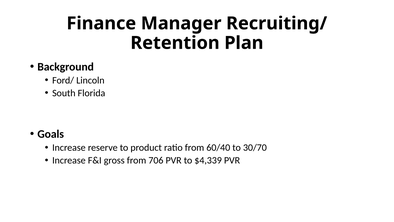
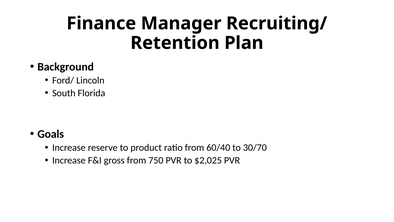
706: 706 -> 750 (156, 160)
$4,339: $4,339 -> $2,025 (208, 160)
